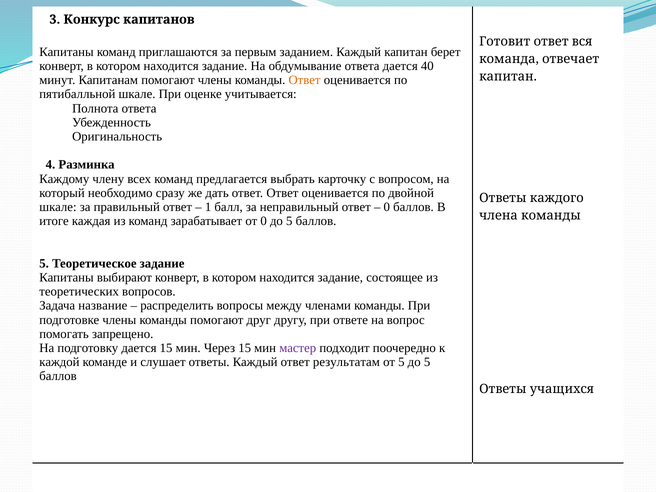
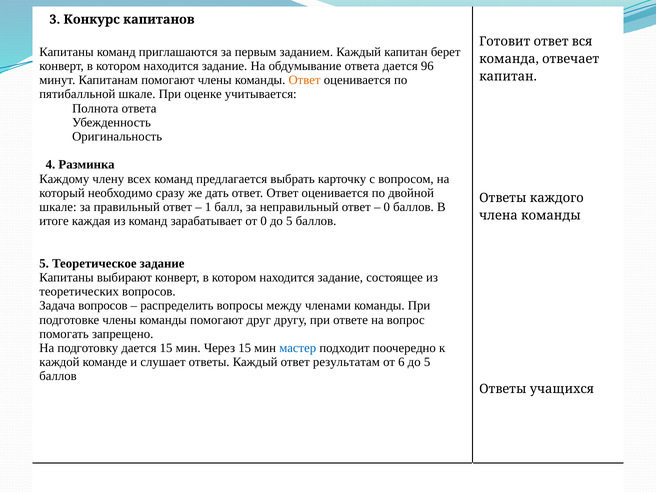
40: 40 -> 96 (427, 66)
Задача название: название -> вопросов (103, 306)
мастер colour: purple -> blue (298, 348)
от 5: 5 -> 6 (401, 362)
